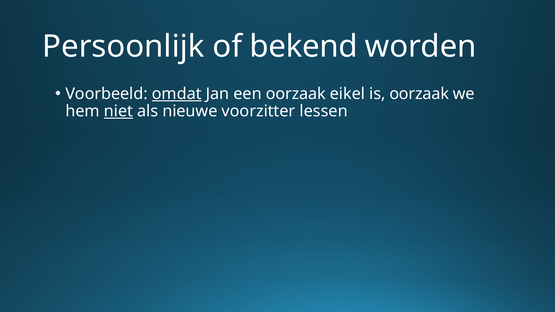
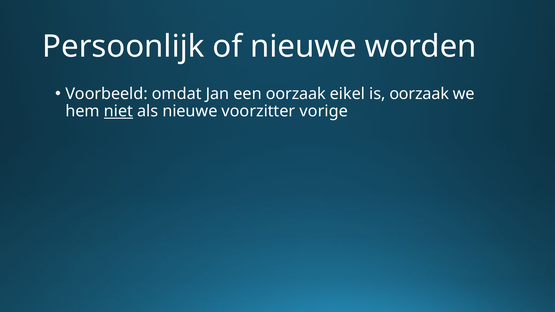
of bekend: bekend -> nieuwe (303, 47)
omdat underline: present -> none (177, 94)
lessen: lessen -> vorige (324, 111)
